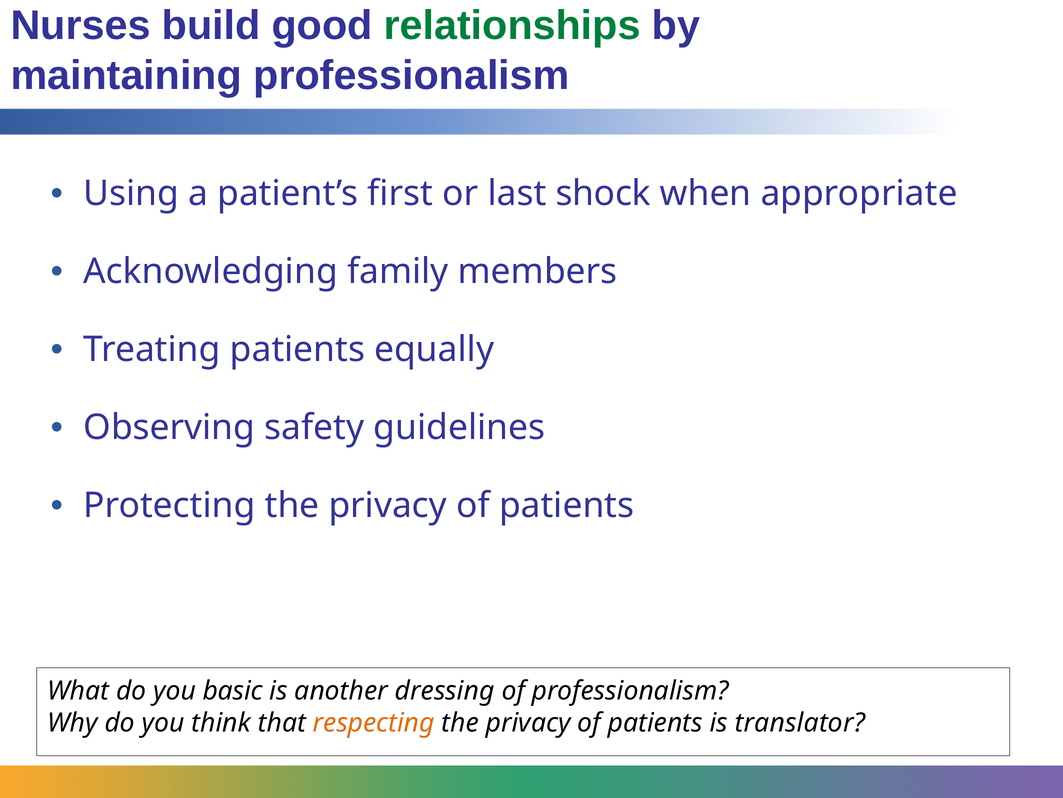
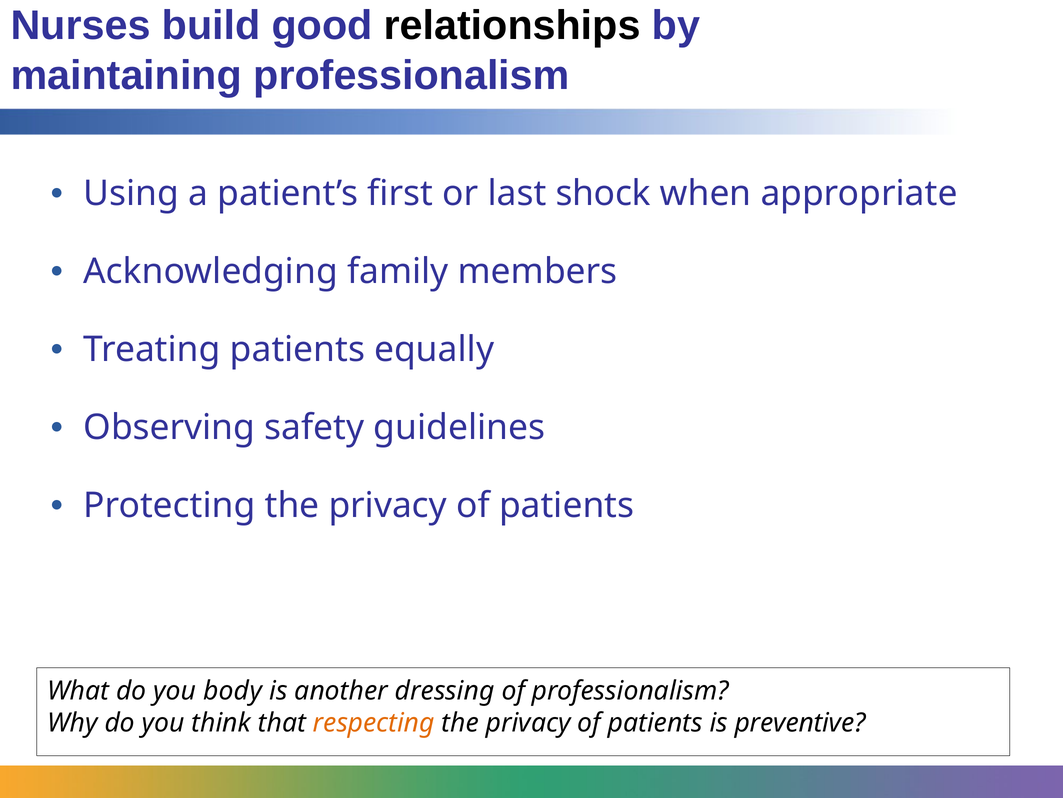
relationships colour: green -> black (512, 26)
basic: basic -> body (232, 690)
translator: translator -> preventive (800, 722)
